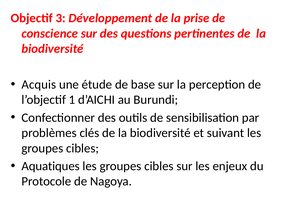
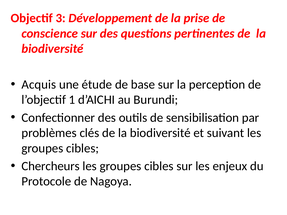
Aquatiques: Aquatiques -> Chercheurs (51, 166)
